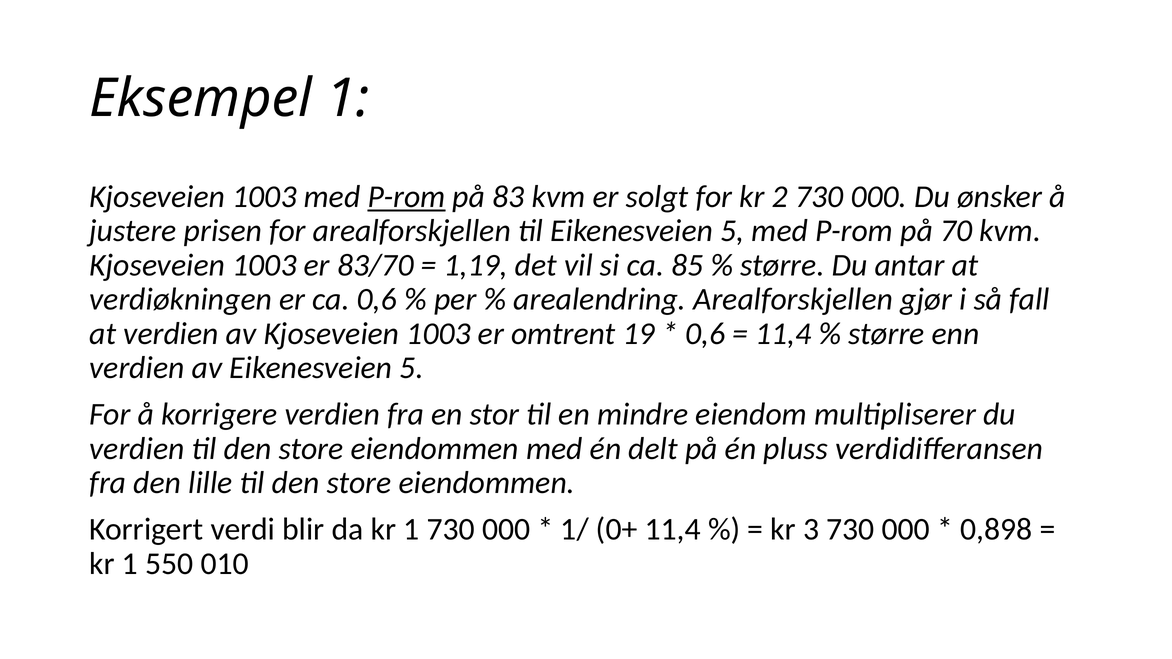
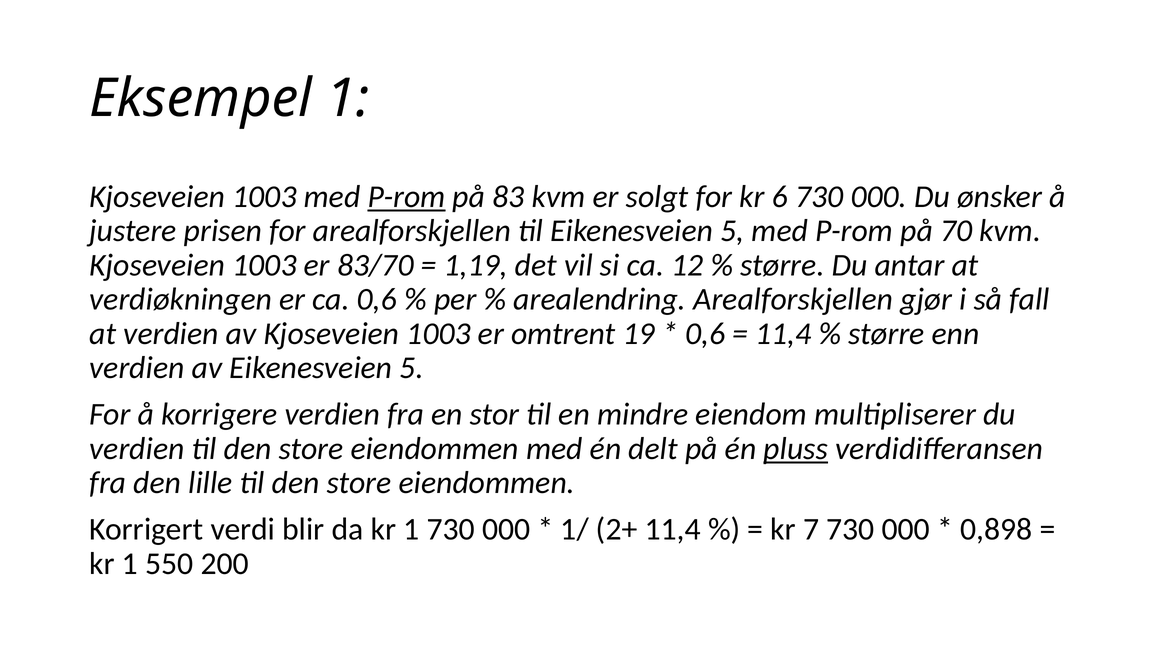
2: 2 -> 6 (780, 197)
85: 85 -> 12 (687, 265)
pluss underline: none -> present (796, 449)
0+: 0+ -> 2+ (617, 530)
3: 3 -> 7 (811, 530)
010: 010 -> 200 (225, 564)
